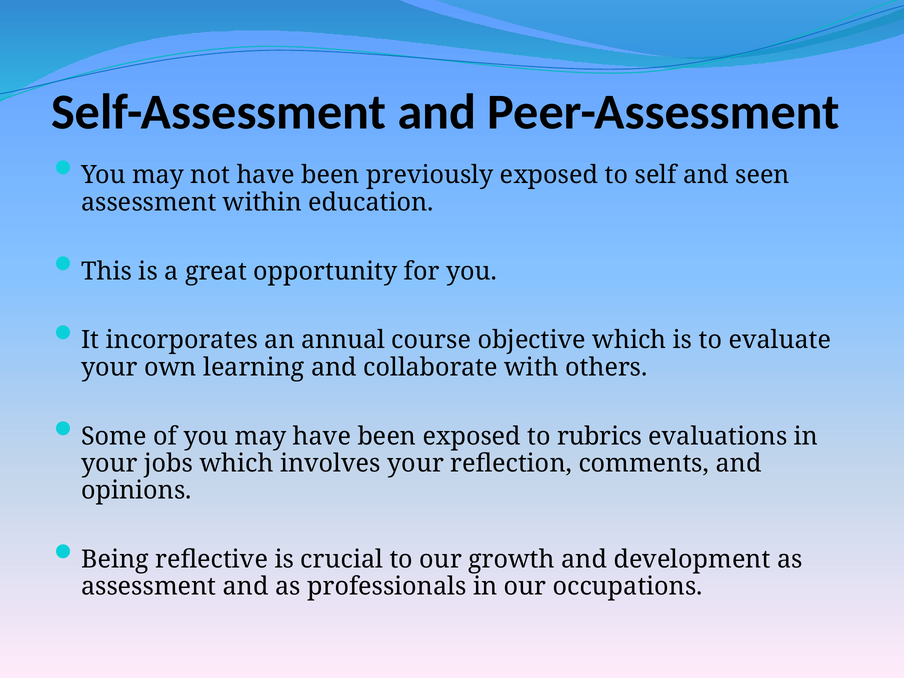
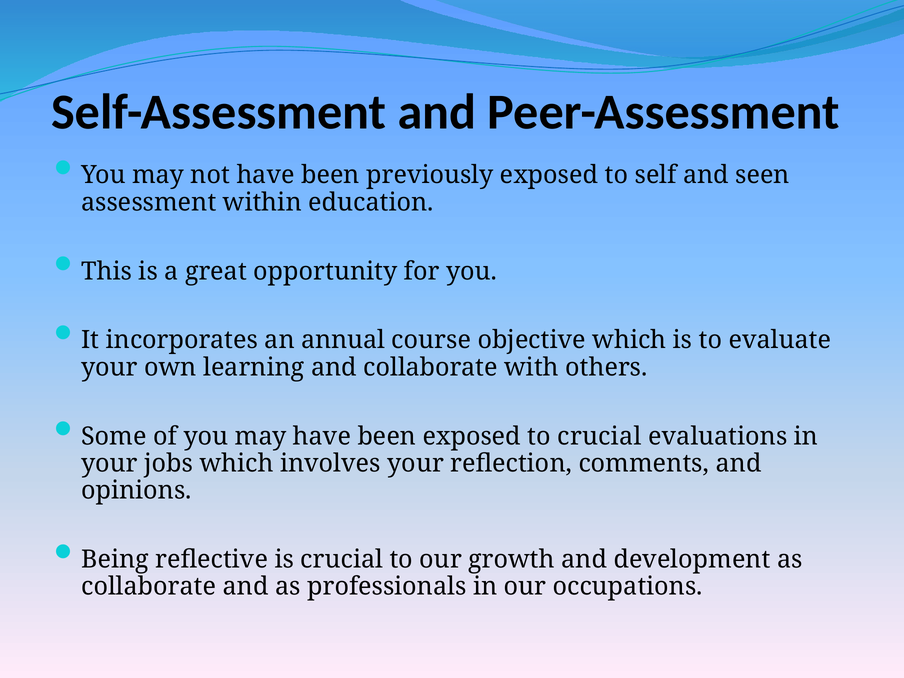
to rubrics: rubrics -> crucial (599, 436)
assessment: assessment -> collaborate (149, 587)
